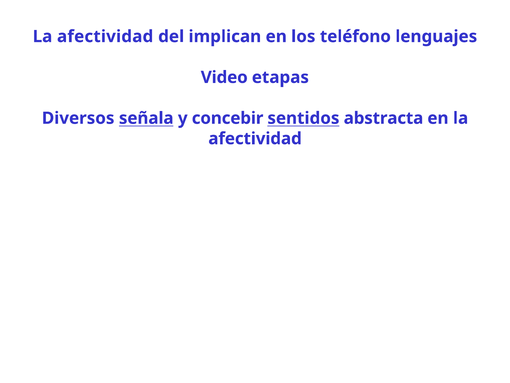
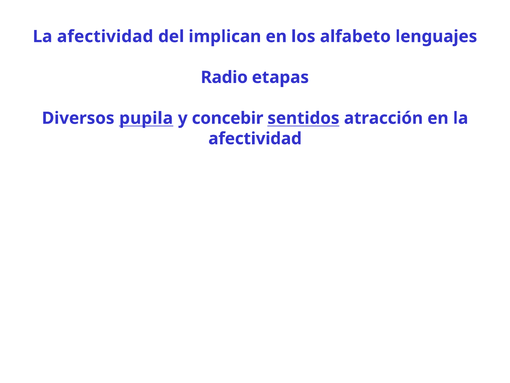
teléfono: teléfono -> alfabeto (355, 36)
Video: Video -> Radio (224, 77)
señala: señala -> pupila (146, 118)
abstracta: abstracta -> atracción (383, 118)
